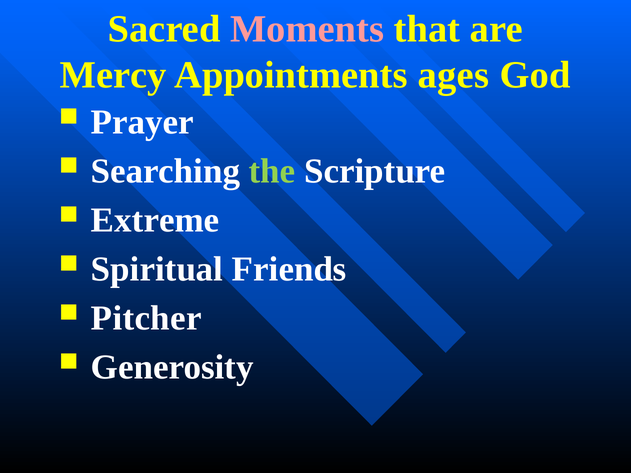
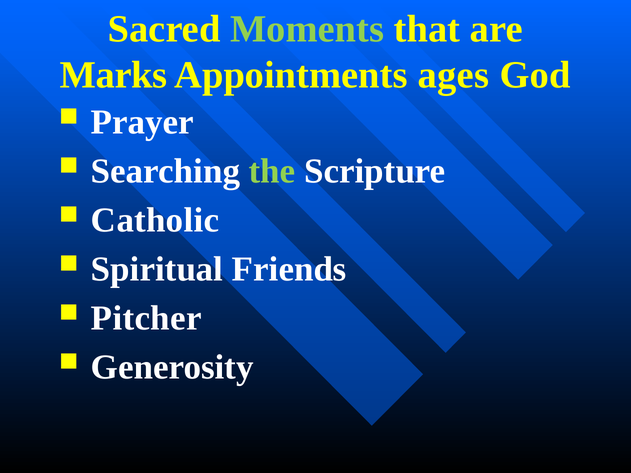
Moments colour: pink -> light green (307, 29)
Mercy: Mercy -> Marks (113, 75)
Extreme: Extreme -> Catholic (155, 220)
